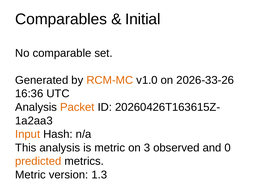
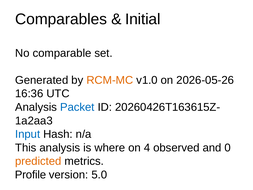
2026-33-26: 2026-33-26 -> 2026-05-26 (205, 80)
Packet colour: orange -> blue (77, 107)
Input colour: orange -> blue (28, 134)
is metric: metric -> where (110, 148)
3: 3 -> 4 (147, 148)
Metric: Metric -> Profile (31, 175)
1.3: 1.3 -> 5.0 (99, 175)
